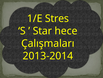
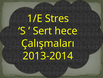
Star: Star -> Sert (42, 31)
